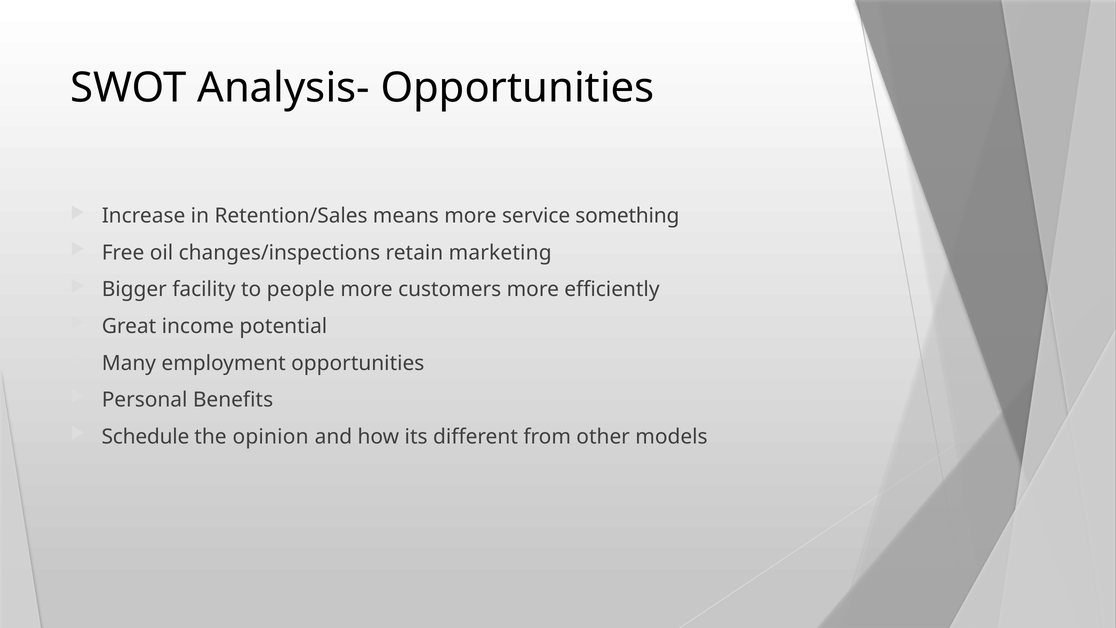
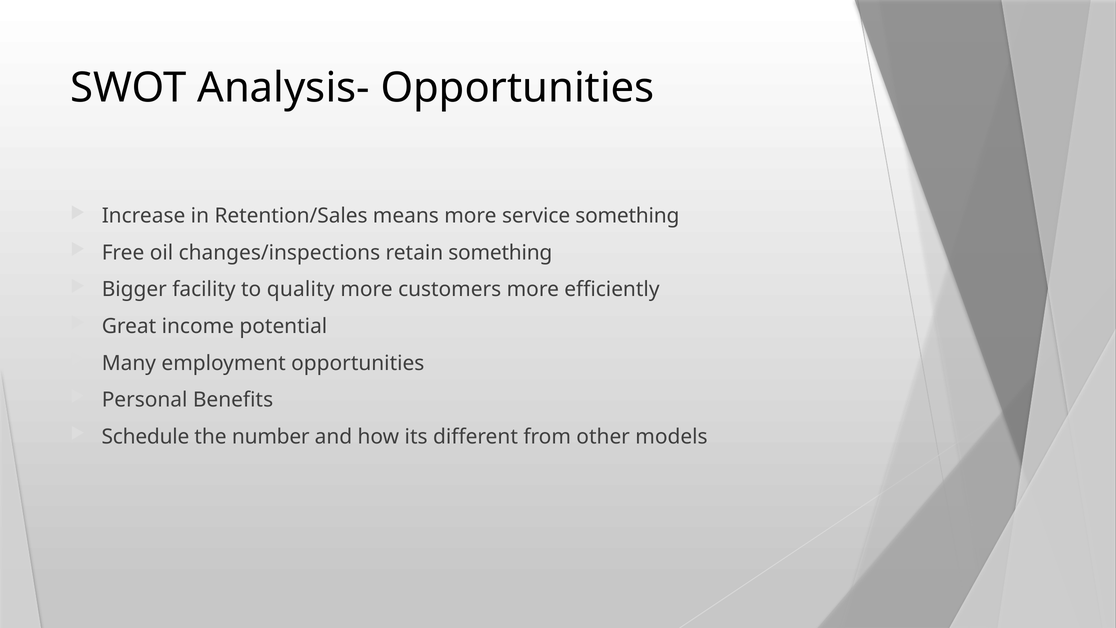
retain marketing: marketing -> something (500, 253)
people: people -> quality (301, 289)
opinion: opinion -> number (271, 436)
